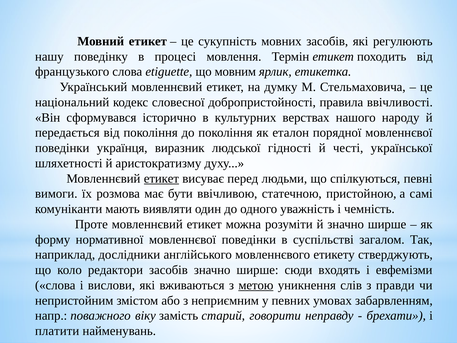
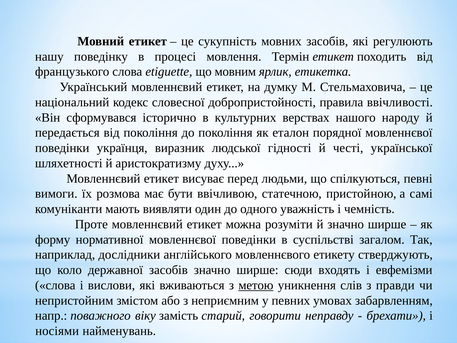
етикет underline: present -> none (161, 178)
редактори: редактори -> державної (115, 270)
платити: платити -> носіями (57, 331)
